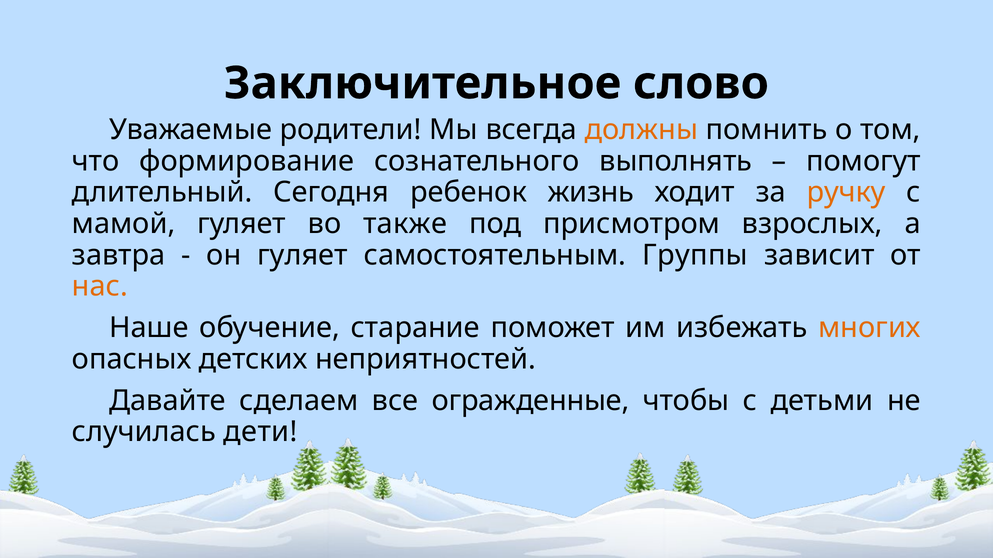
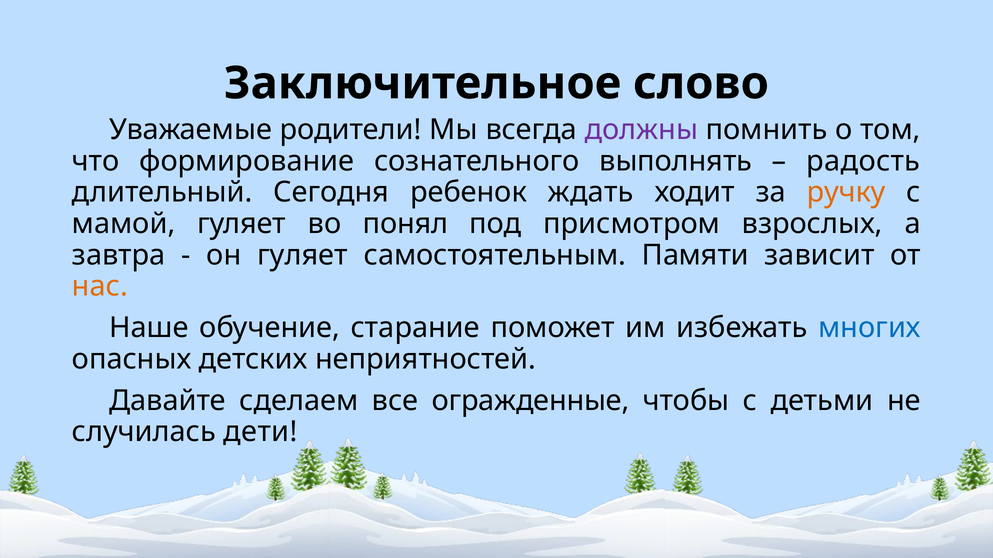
должны colour: orange -> purple (641, 130)
помогут: помогут -> радость (863, 161)
жизнь: жизнь -> ждать (591, 193)
также: также -> понял (405, 224)
Группы: Группы -> Памяти (695, 255)
многих colour: orange -> blue (869, 328)
